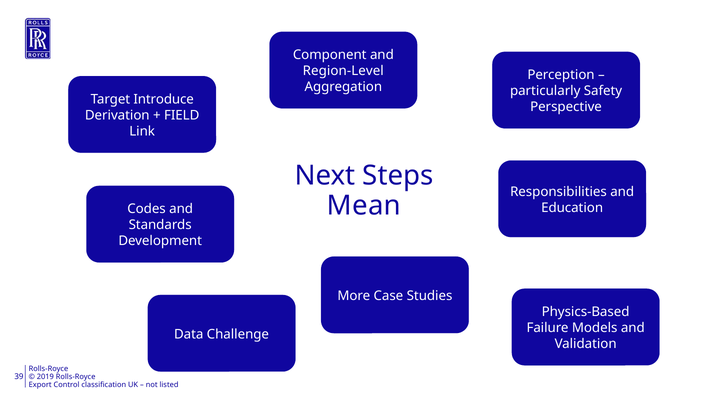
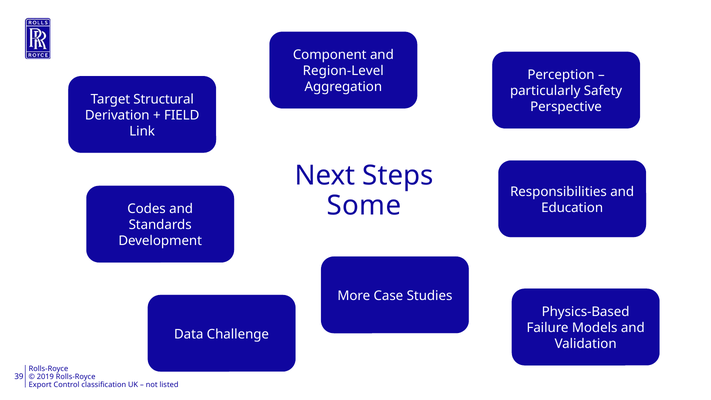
Introduce: Introduce -> Structural (164, 99)
Mean: Mean -> Some (364, 206)
